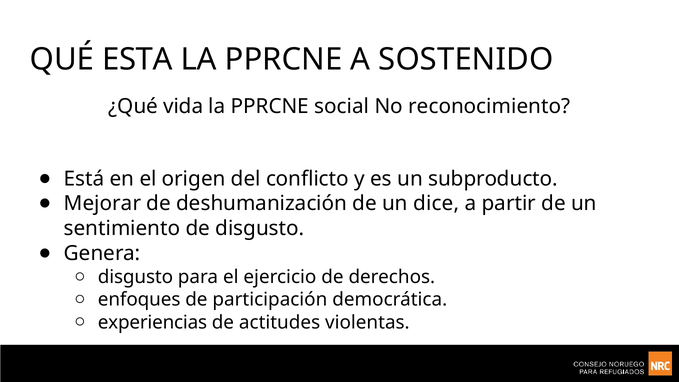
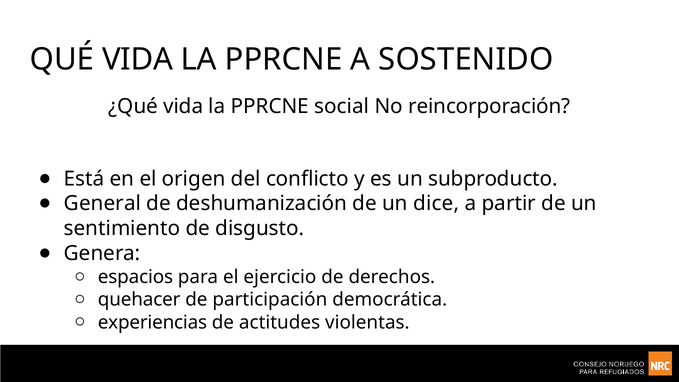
QUÉ ESTA: ESTA -> VIDA (138, 59)
reconocimiento: reconocimiento -> reincorporación (489, 106)
Mejorar: Mejorar -> General (102, 204)
disgusto: disgusto -> espacios (135, 277)
enfoques: enfoques -> quehacer (139, 300)
